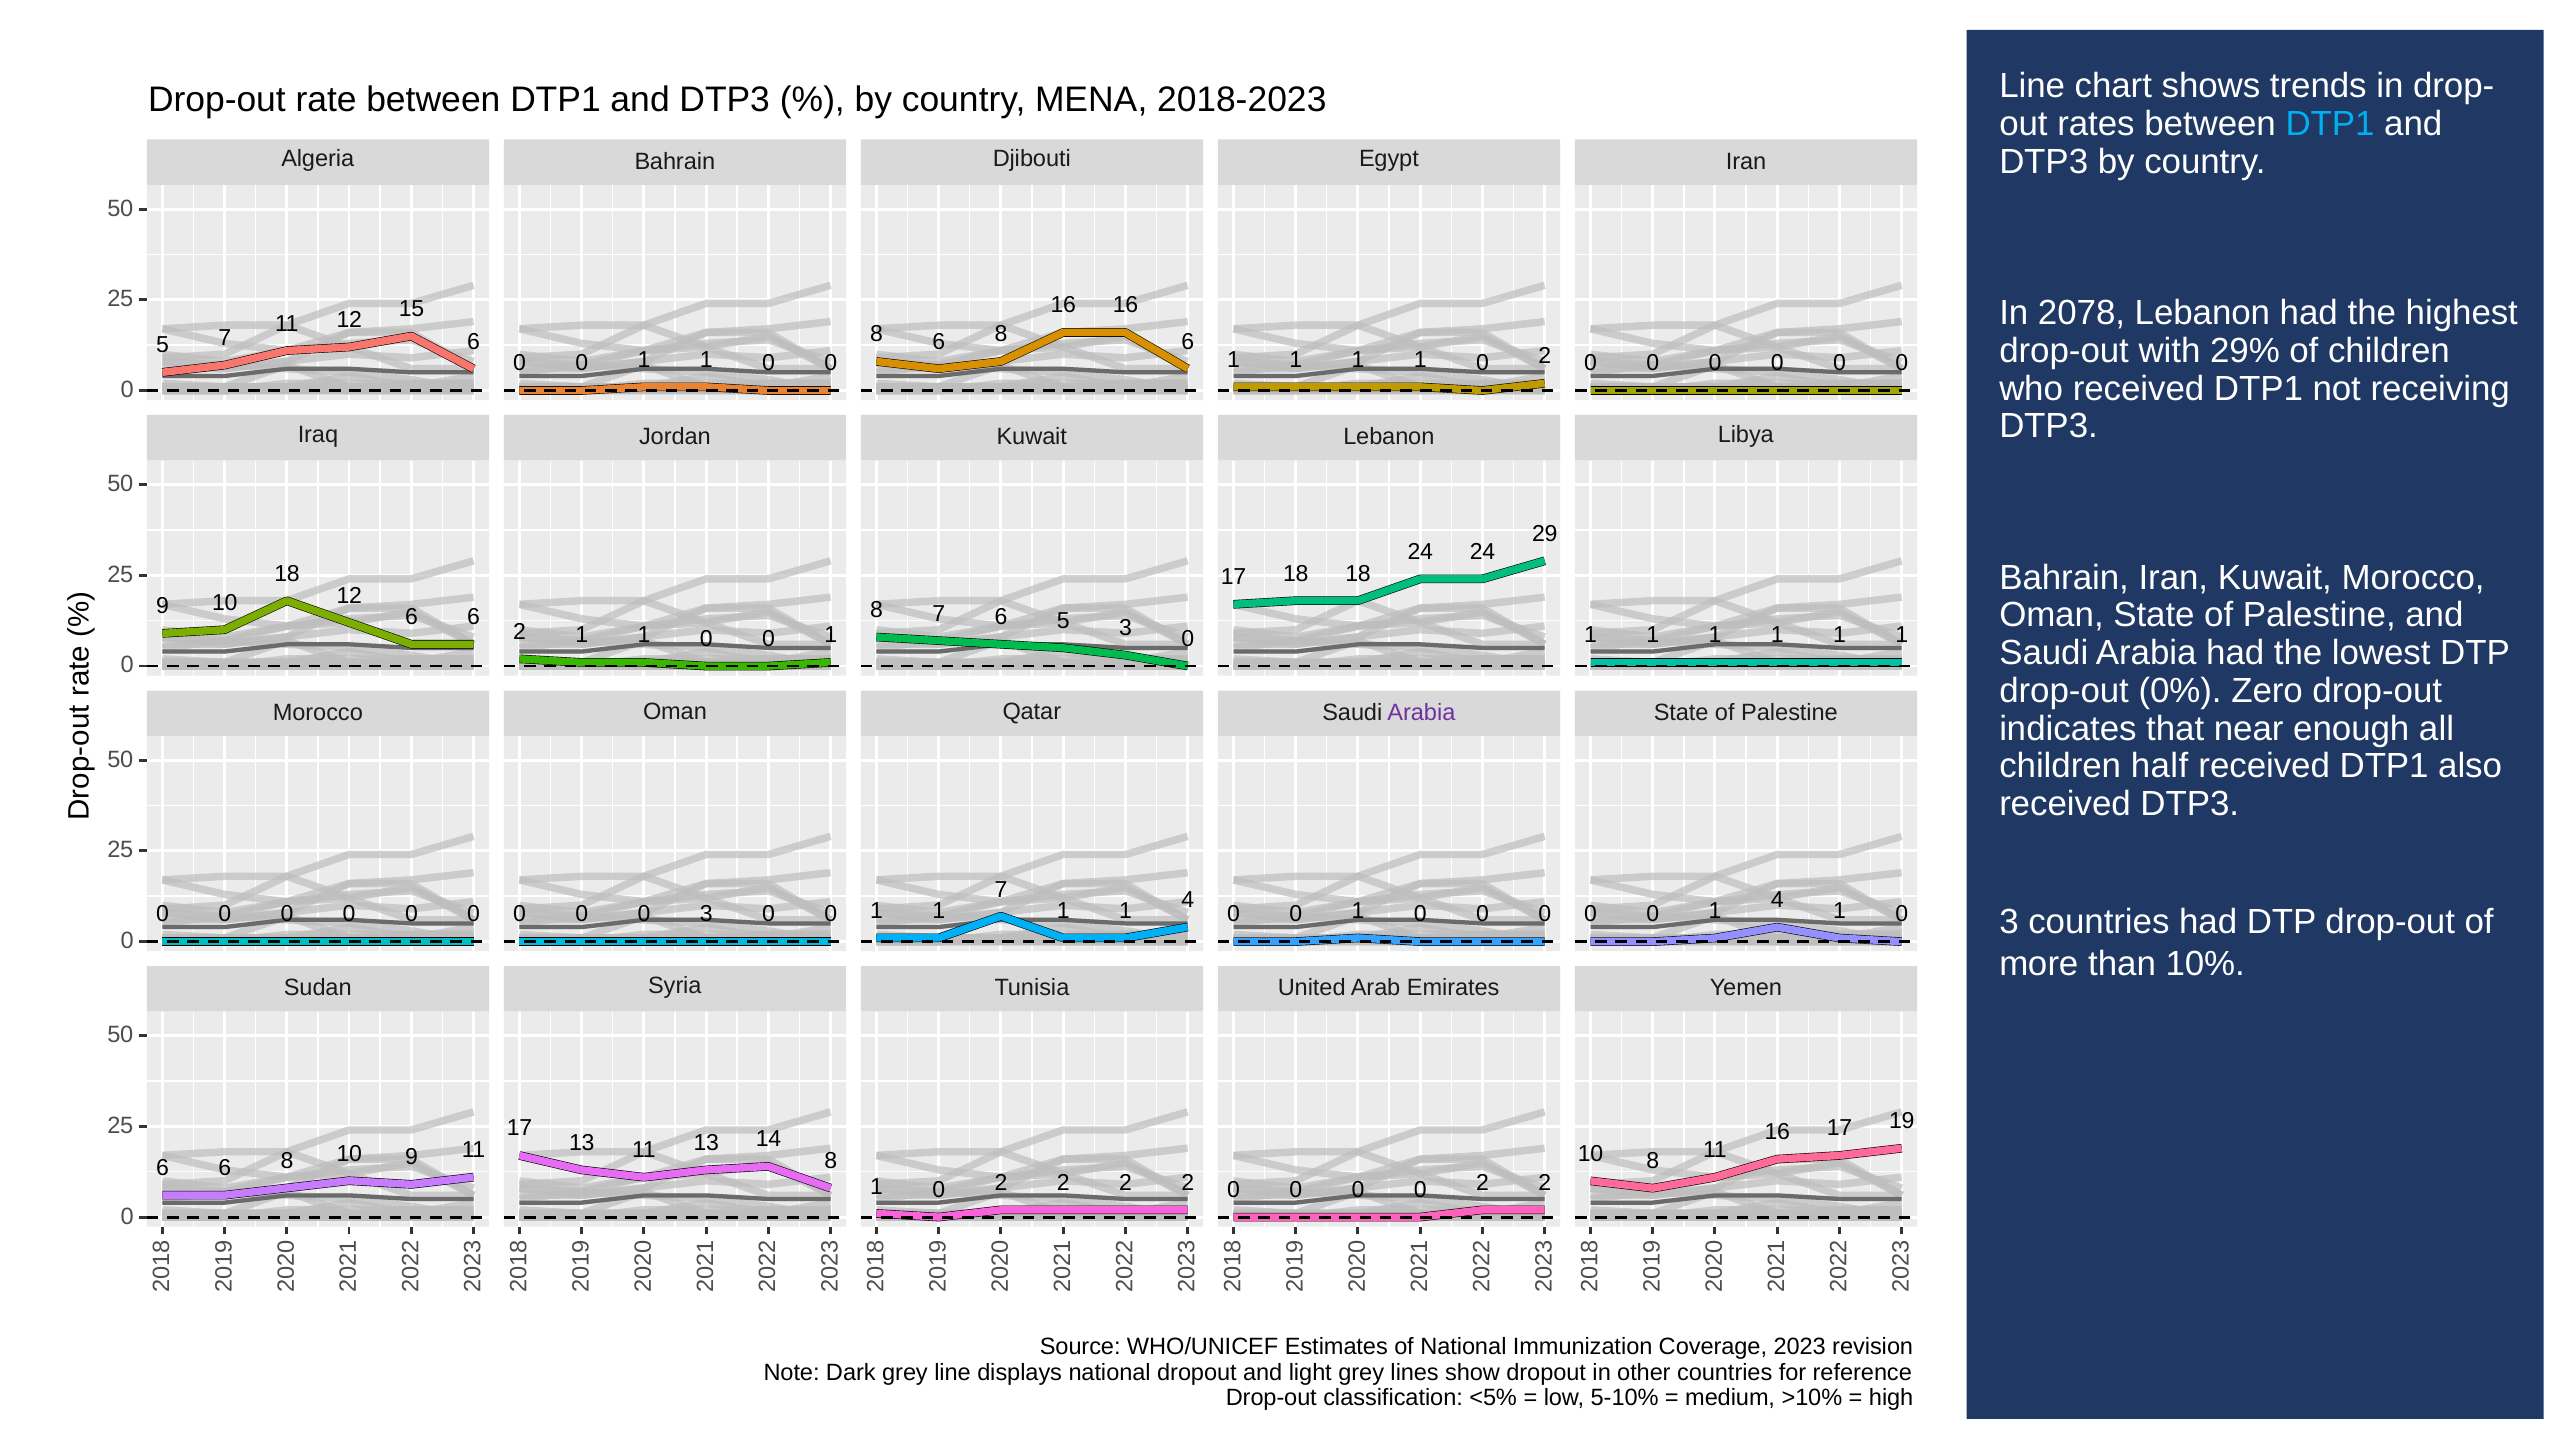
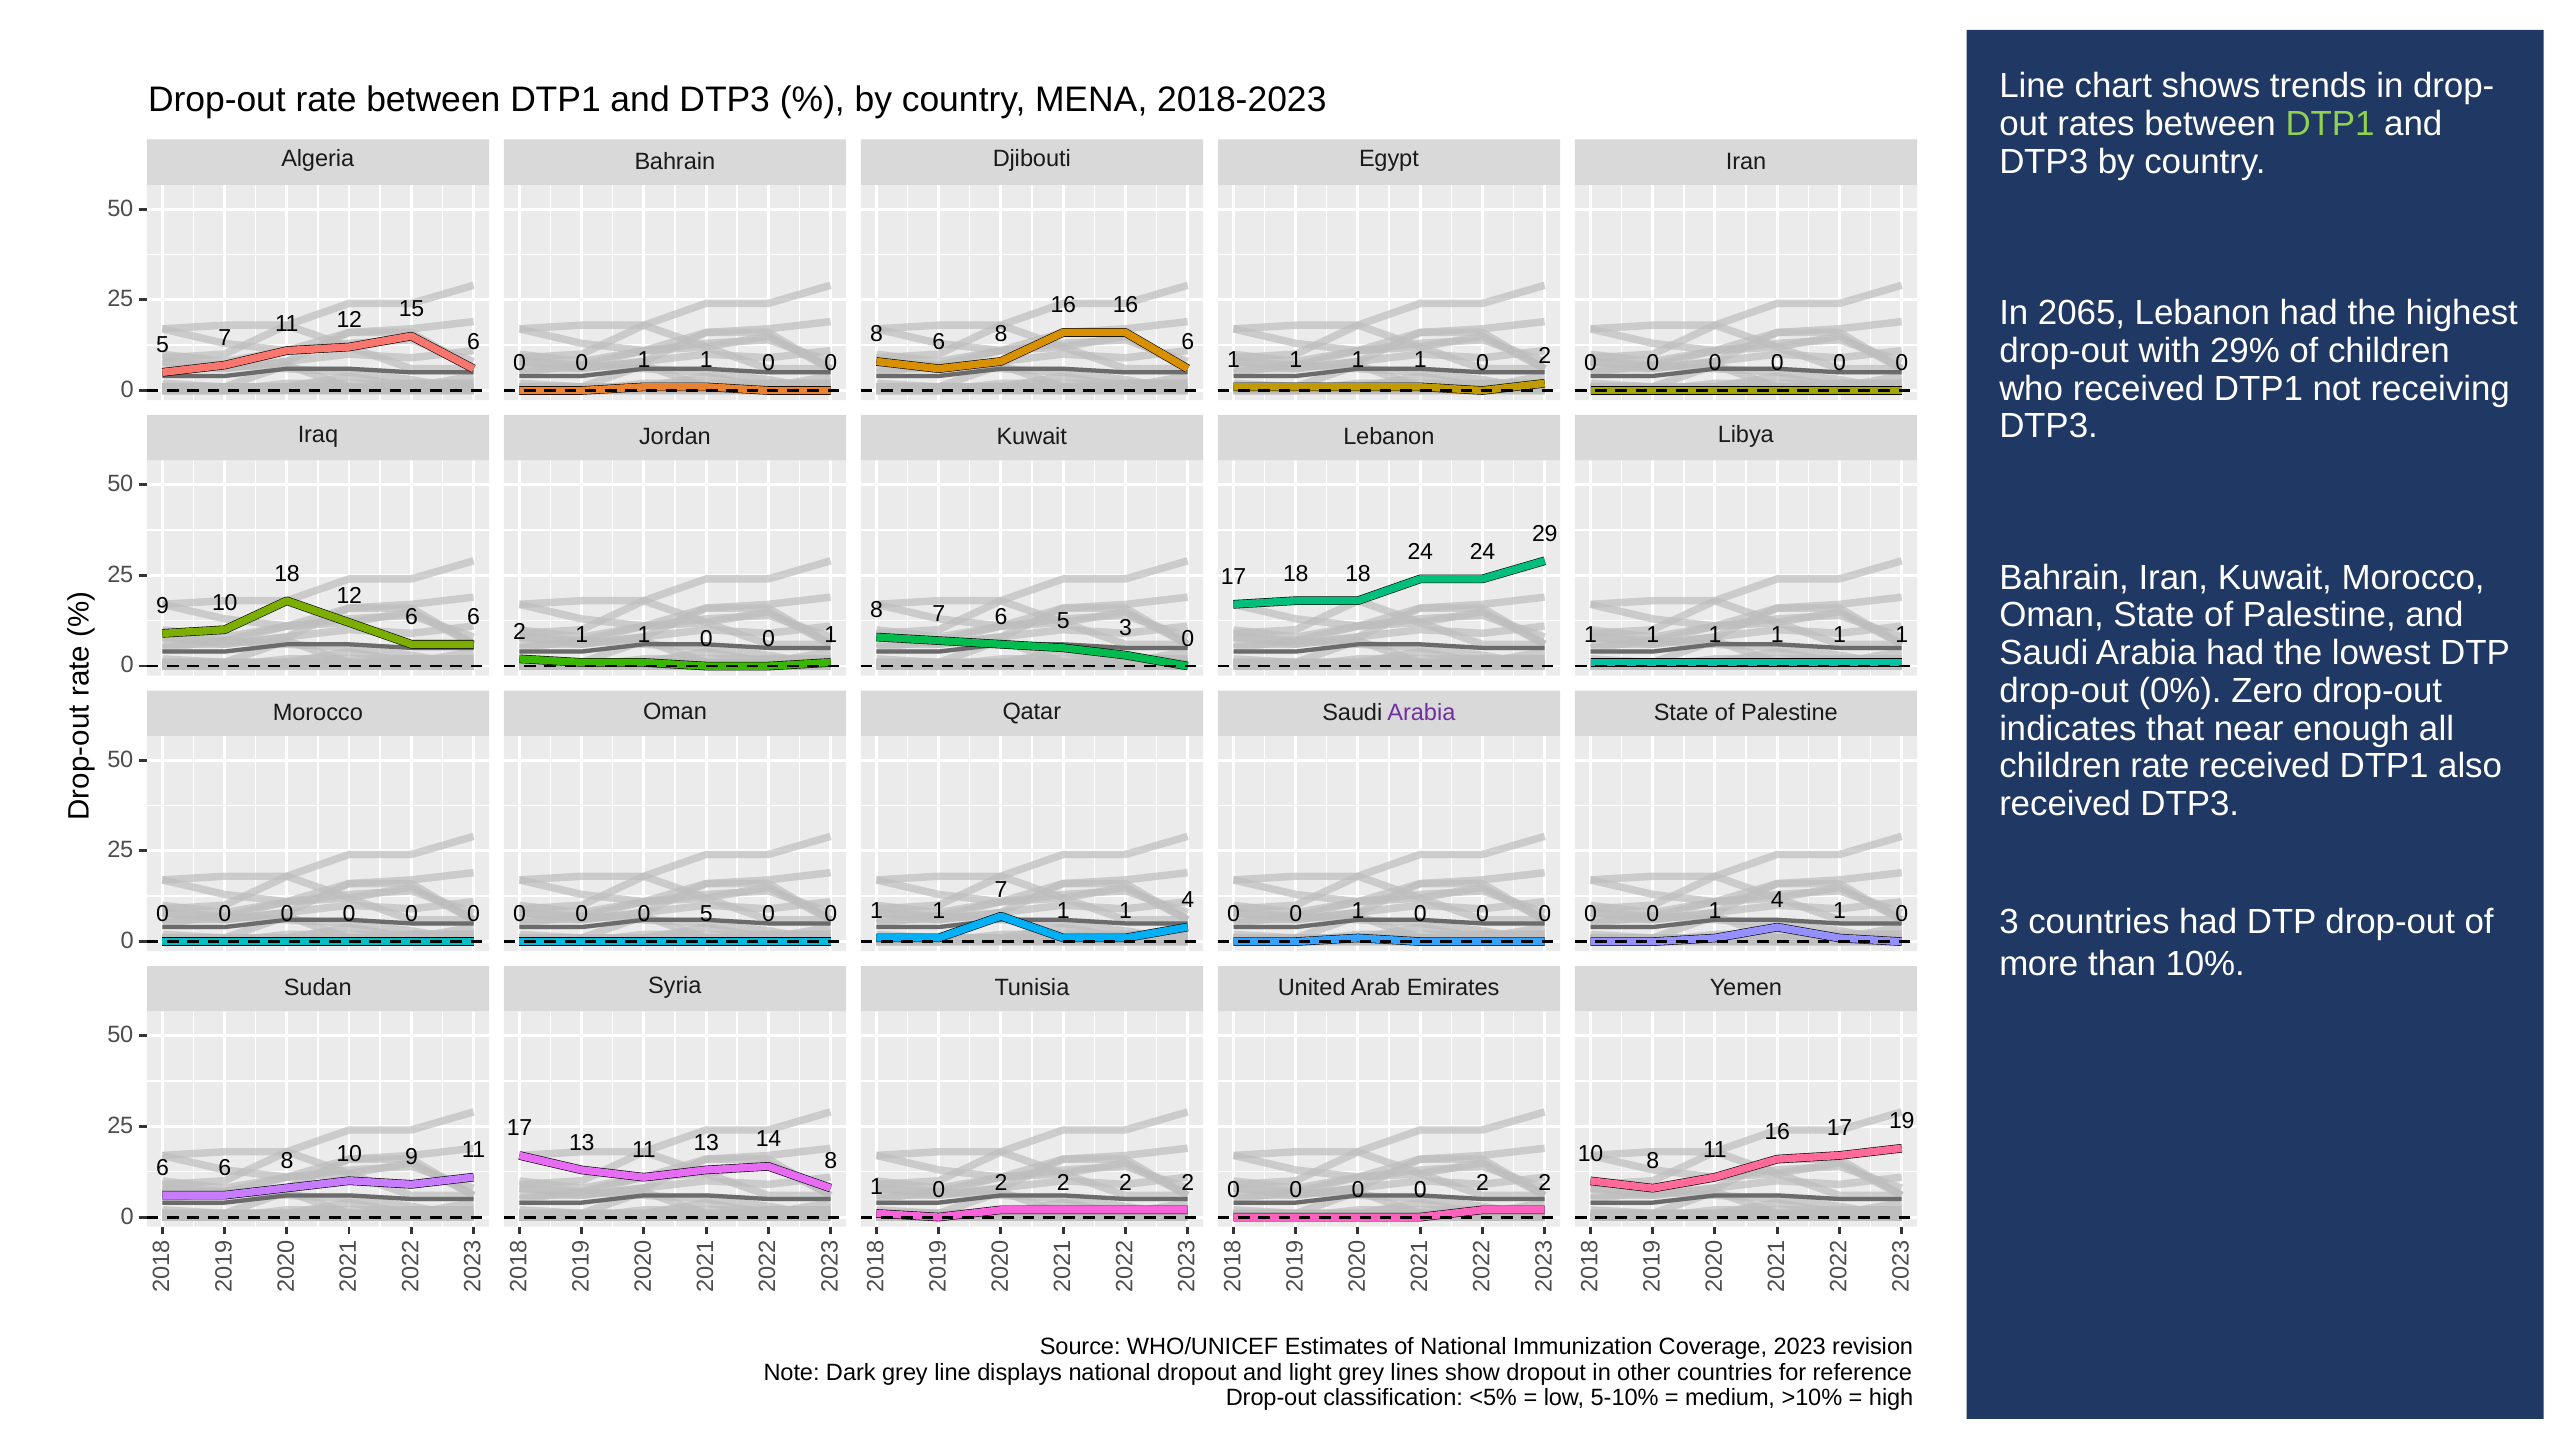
DTP1 colour: light blue -> light green (2330, 124)
2078: 2078 -> 2065 (2082, 313)
children half: half -> rate (2160, 766)
0 3: 3 -> 5 (706, 914)
